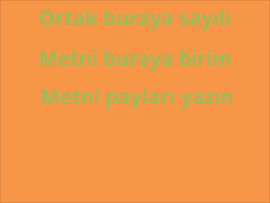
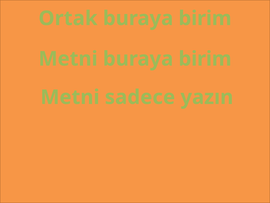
sayılı: sayılı -> birim (205, 18)
payları: payları -> sadece (140, 97)
